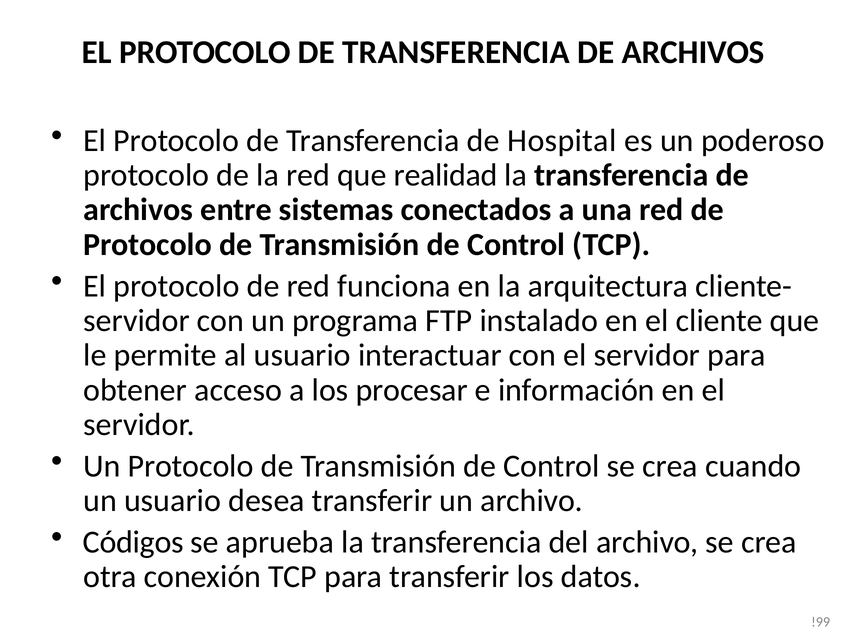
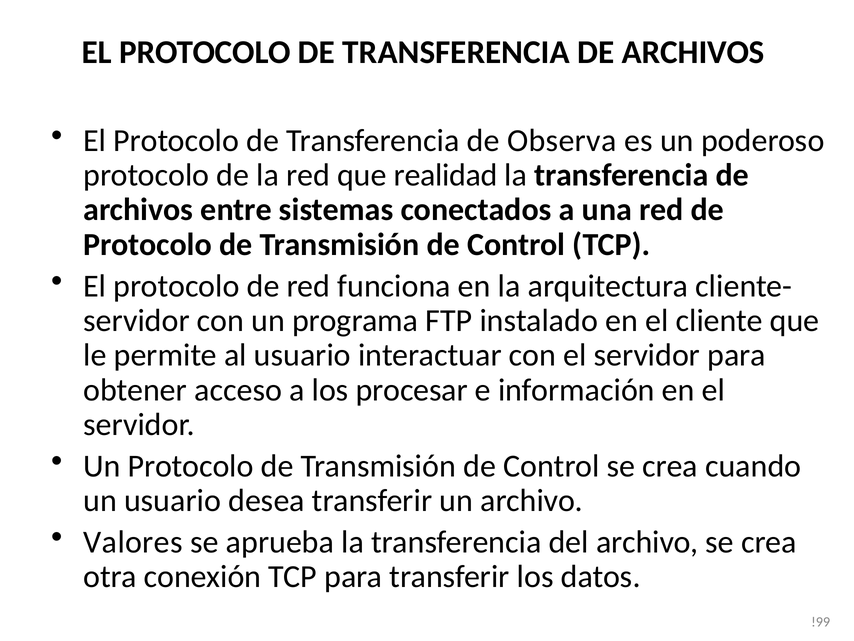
Hospital: Hospital -> Observa (562, 140)
Códigos: Códigos -> Valores (133, 542)
